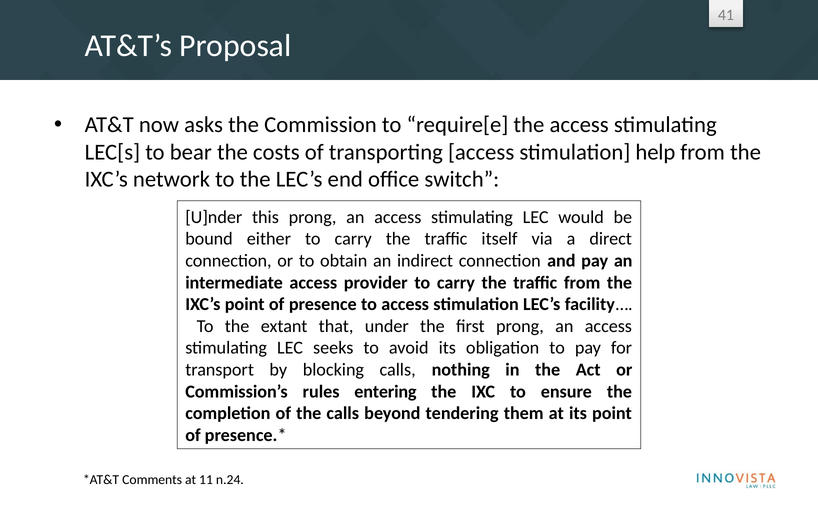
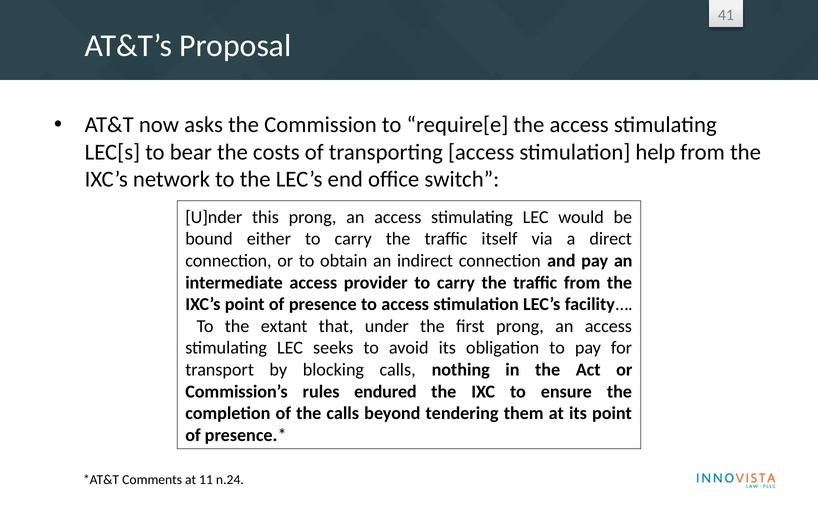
entering: entering -> endured (385, 392)
